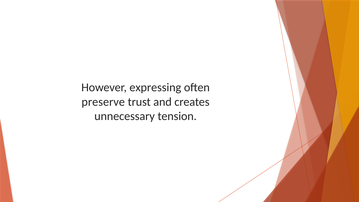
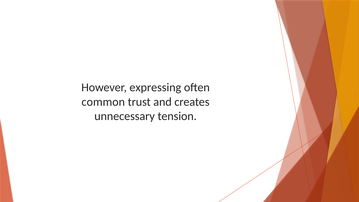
preserve: preserve -> common (103, 102)
